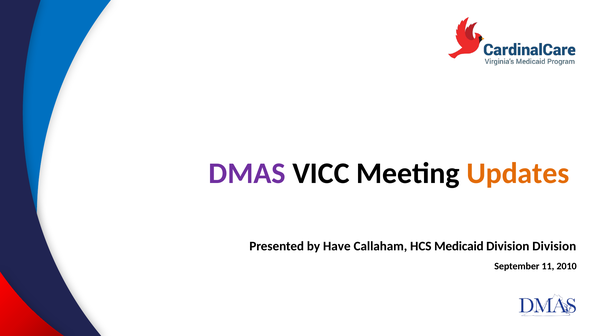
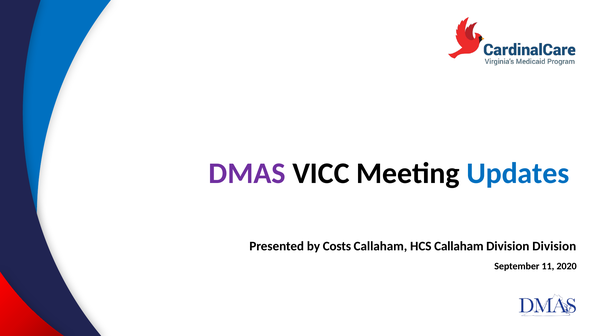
Updates colour: orange -> blue (518, 173)
Have: Have -> Costs (337, 246)
HCS Medicaid: Medicaid -> Callaham (459, 246)
2010: 2010 -> 2020 (567, 266)
